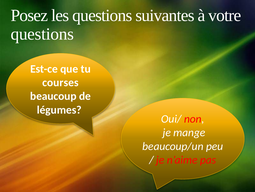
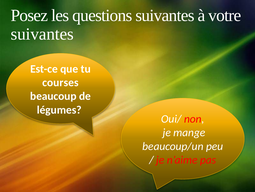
questions: questions -> suivantes (42, 34)
